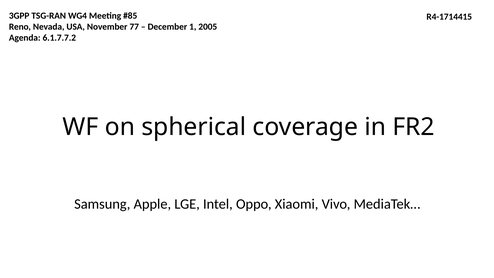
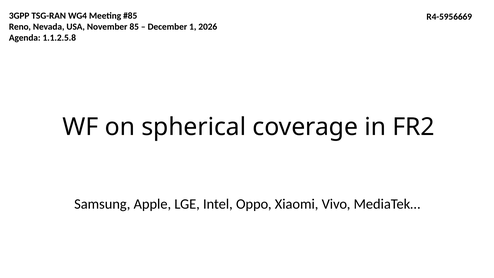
R4-1714415: R4-1714415 -> R4-5956669 (449, 17)
77: 77 -> 85 (134, 27)
2005: 2005 -> 2026 (208, 27)
6.1.7.7.2: 6.1.7.7.2 -> 1.1.2.5.8 (59, 38)
